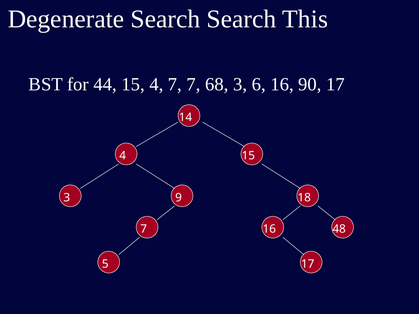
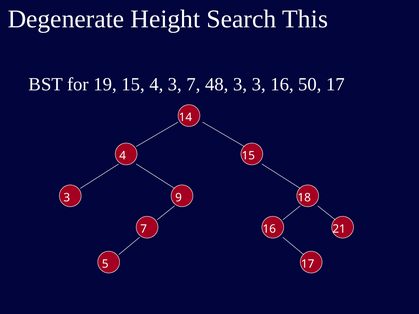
Degenerate Search: Search -> Height (165, 19)
44: 44 -> 19 (105, 84)
4 7: 7 -> 3 (175, 84)
68: 68 -> 48 (217, 84)
3 6: 6 -> 3 (259, 84)
90: 90 -> 50 (310, 84)
48: 48 -> 21 (339, 229)
